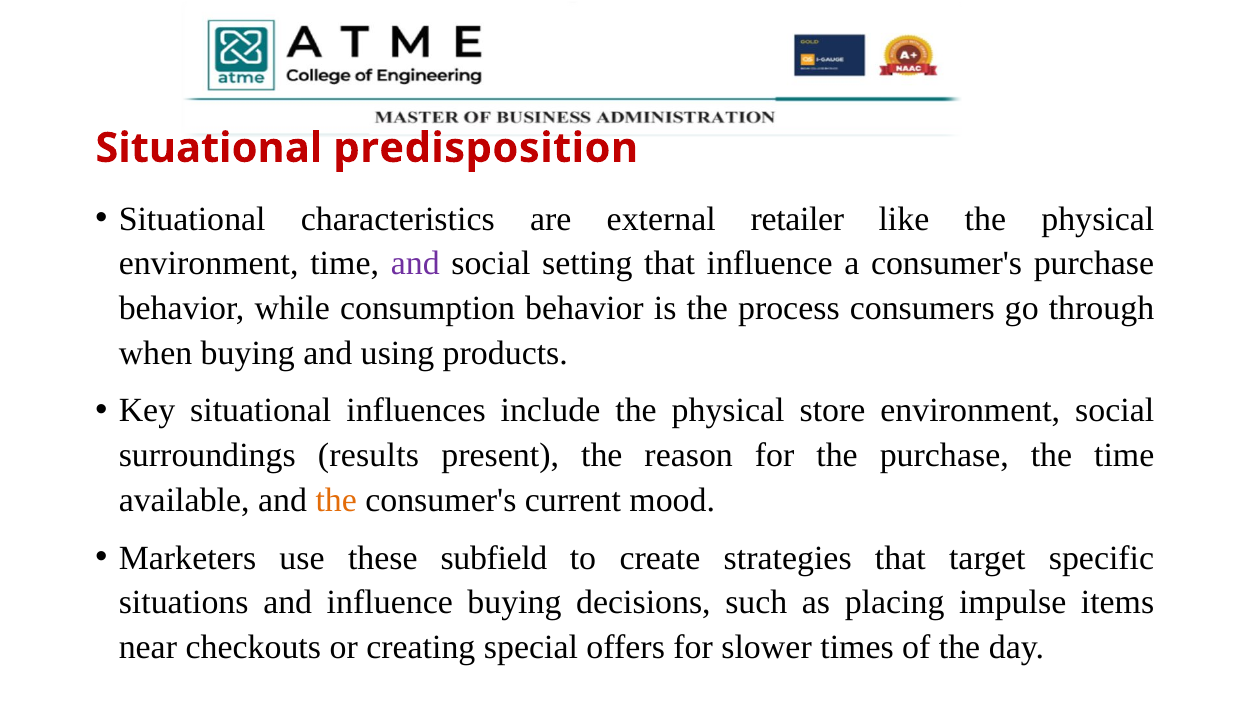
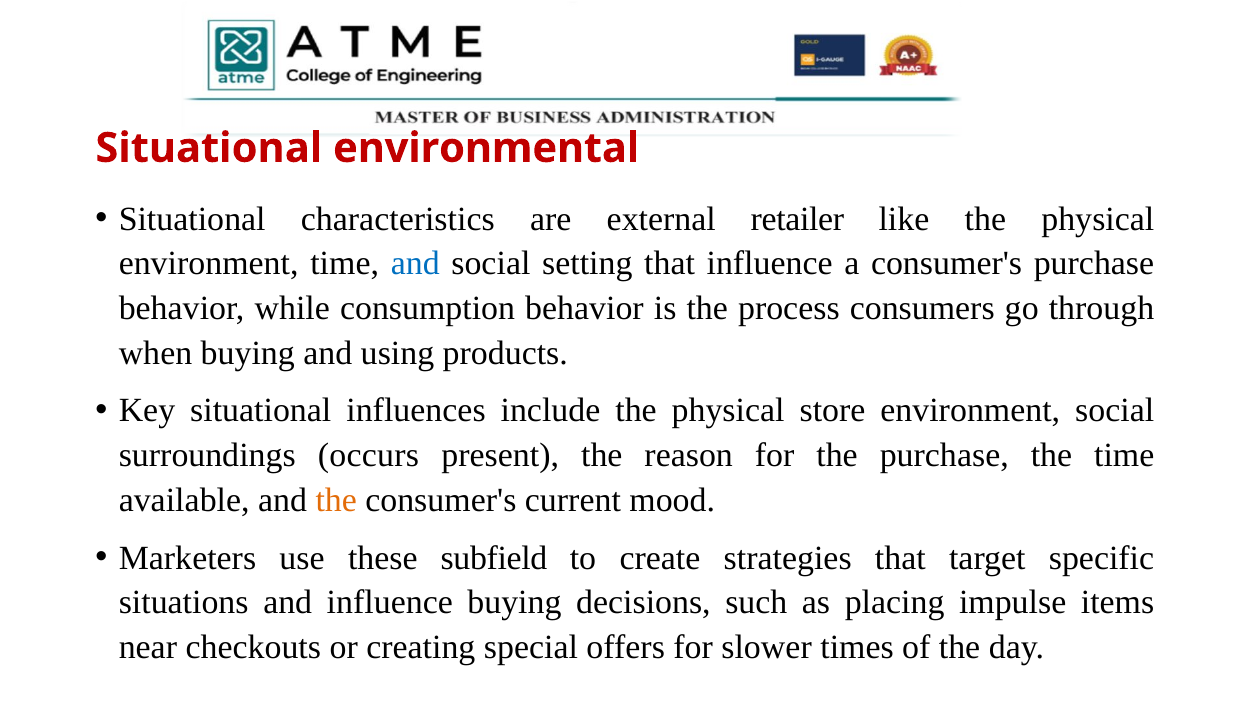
predisposition: predisposition -> environmental (486, 148)
and colour: purple -> blue (415, 263)
results: results -> occurs (368, 455)
